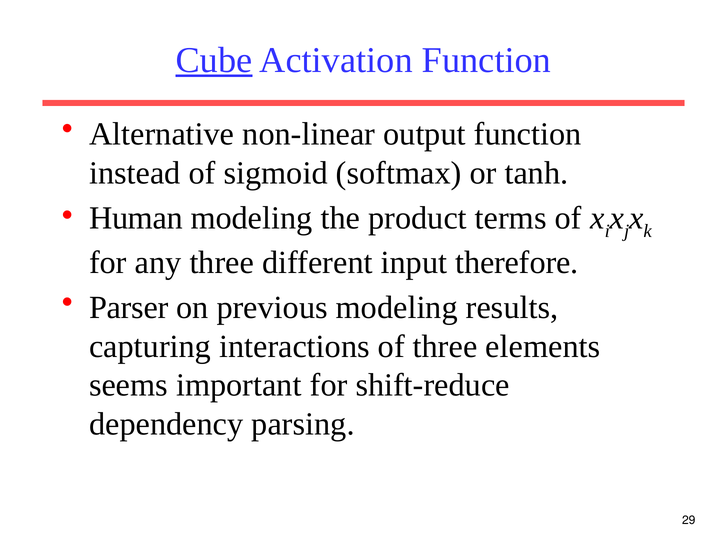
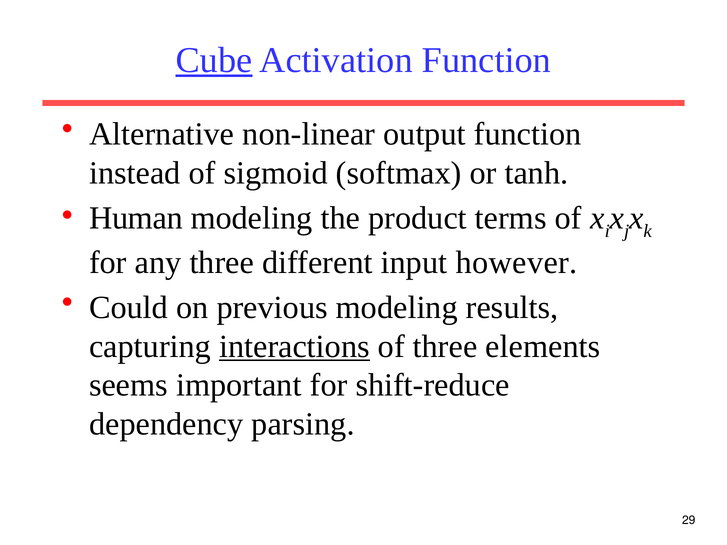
therefore: therefore -> however (517, 263)
Parser: Parser -> Could (129, 308)
interactions underline: none -> present (294, 347)
